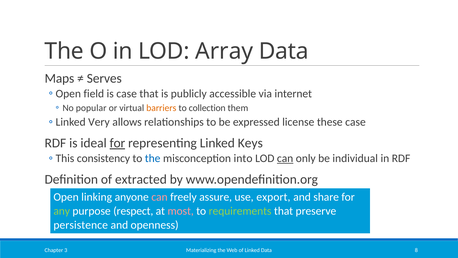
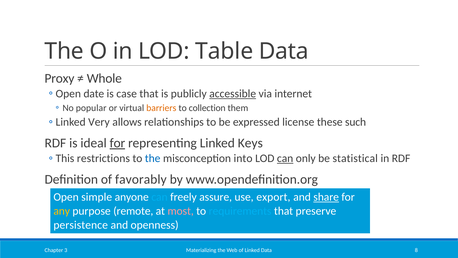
Array: Array -> Table (224, 51)
Maps: Maps -> Proxy (59, 78)
Serves: Serves -> Whole (104, 78)
field: field -> date (94, 93)
accessible underline: none -> present (233, 93)
these case: case -> such (356, 122)
consistency: consistency -> restrictions (103, 158)
individual: individual -> statistical (355, 158)
extracted: extracted -> favorably (141, 179)
linking: linking -> simple (97, 197)
can colour: pink -> light blue (159, 197)
share underline: none -> present (326, 197)
any colour: light green -> yellow (62, 211)
respect: respect -> remote (133, 211)
requirements colour: light green -> light blue (240, 211)
